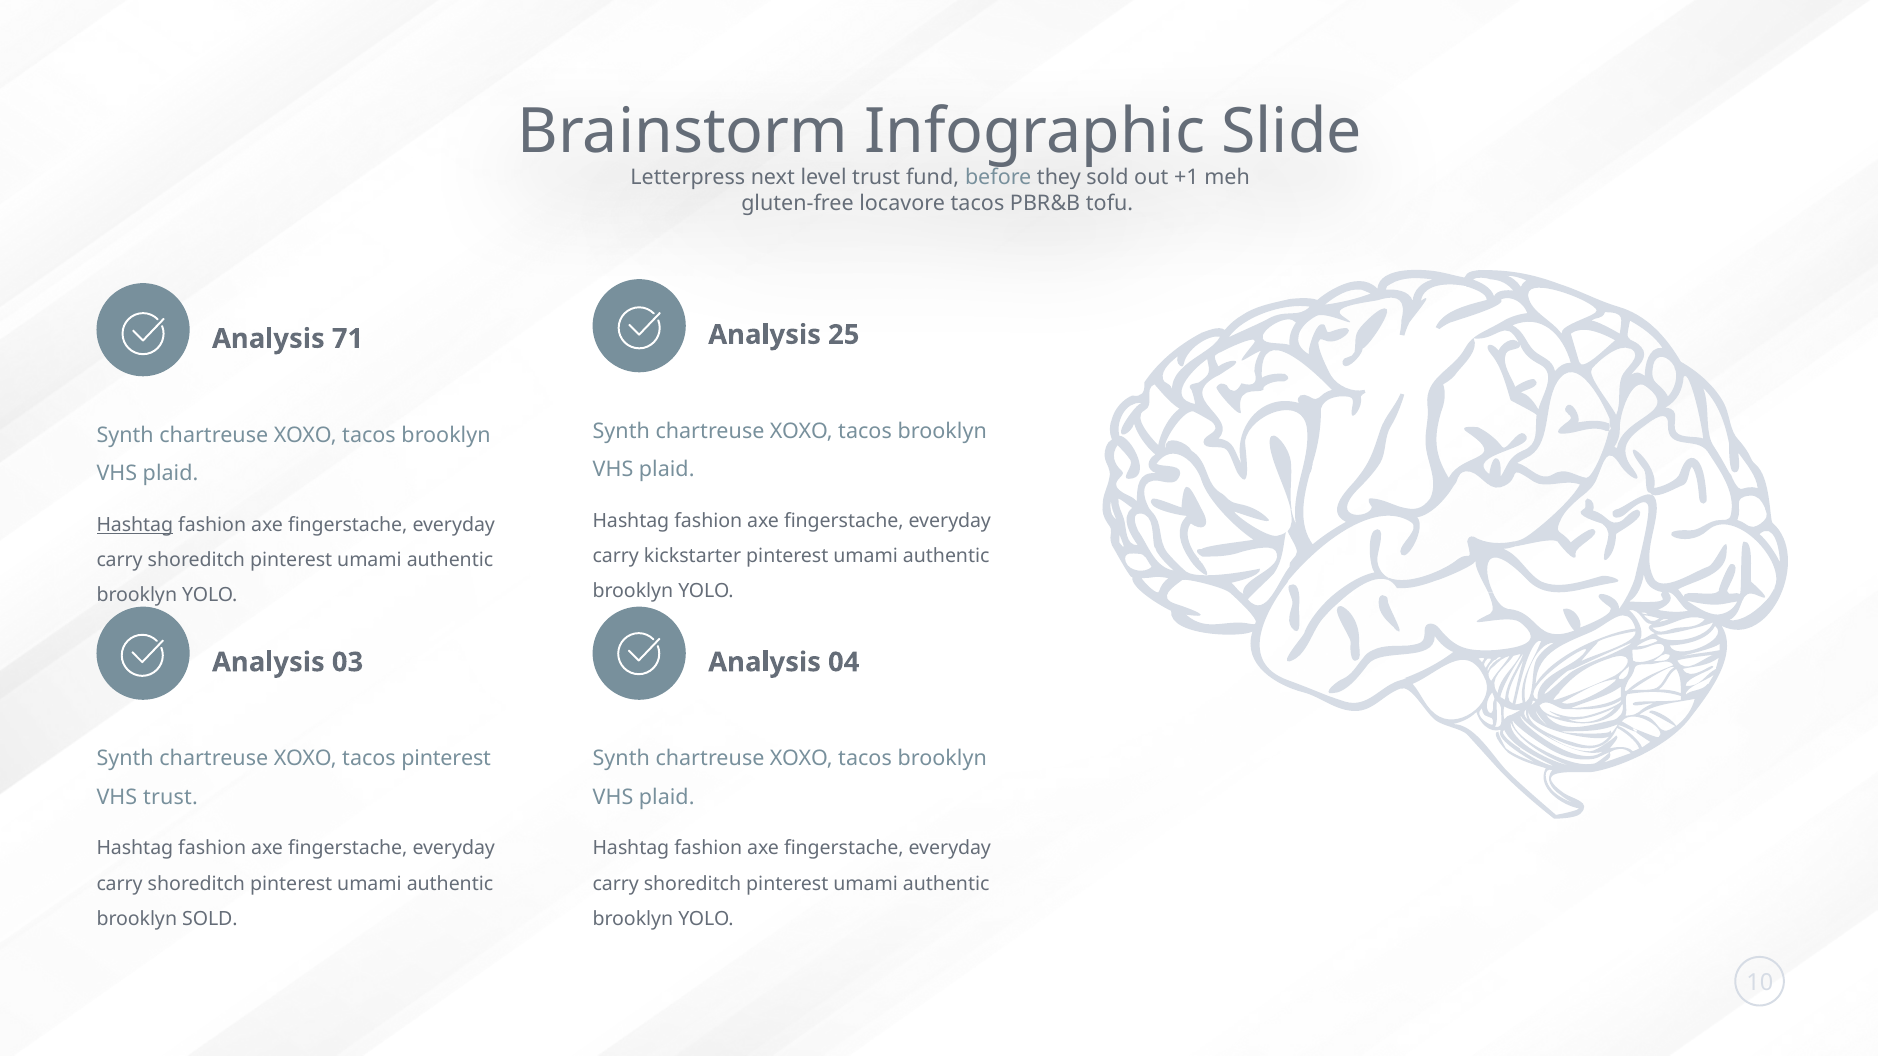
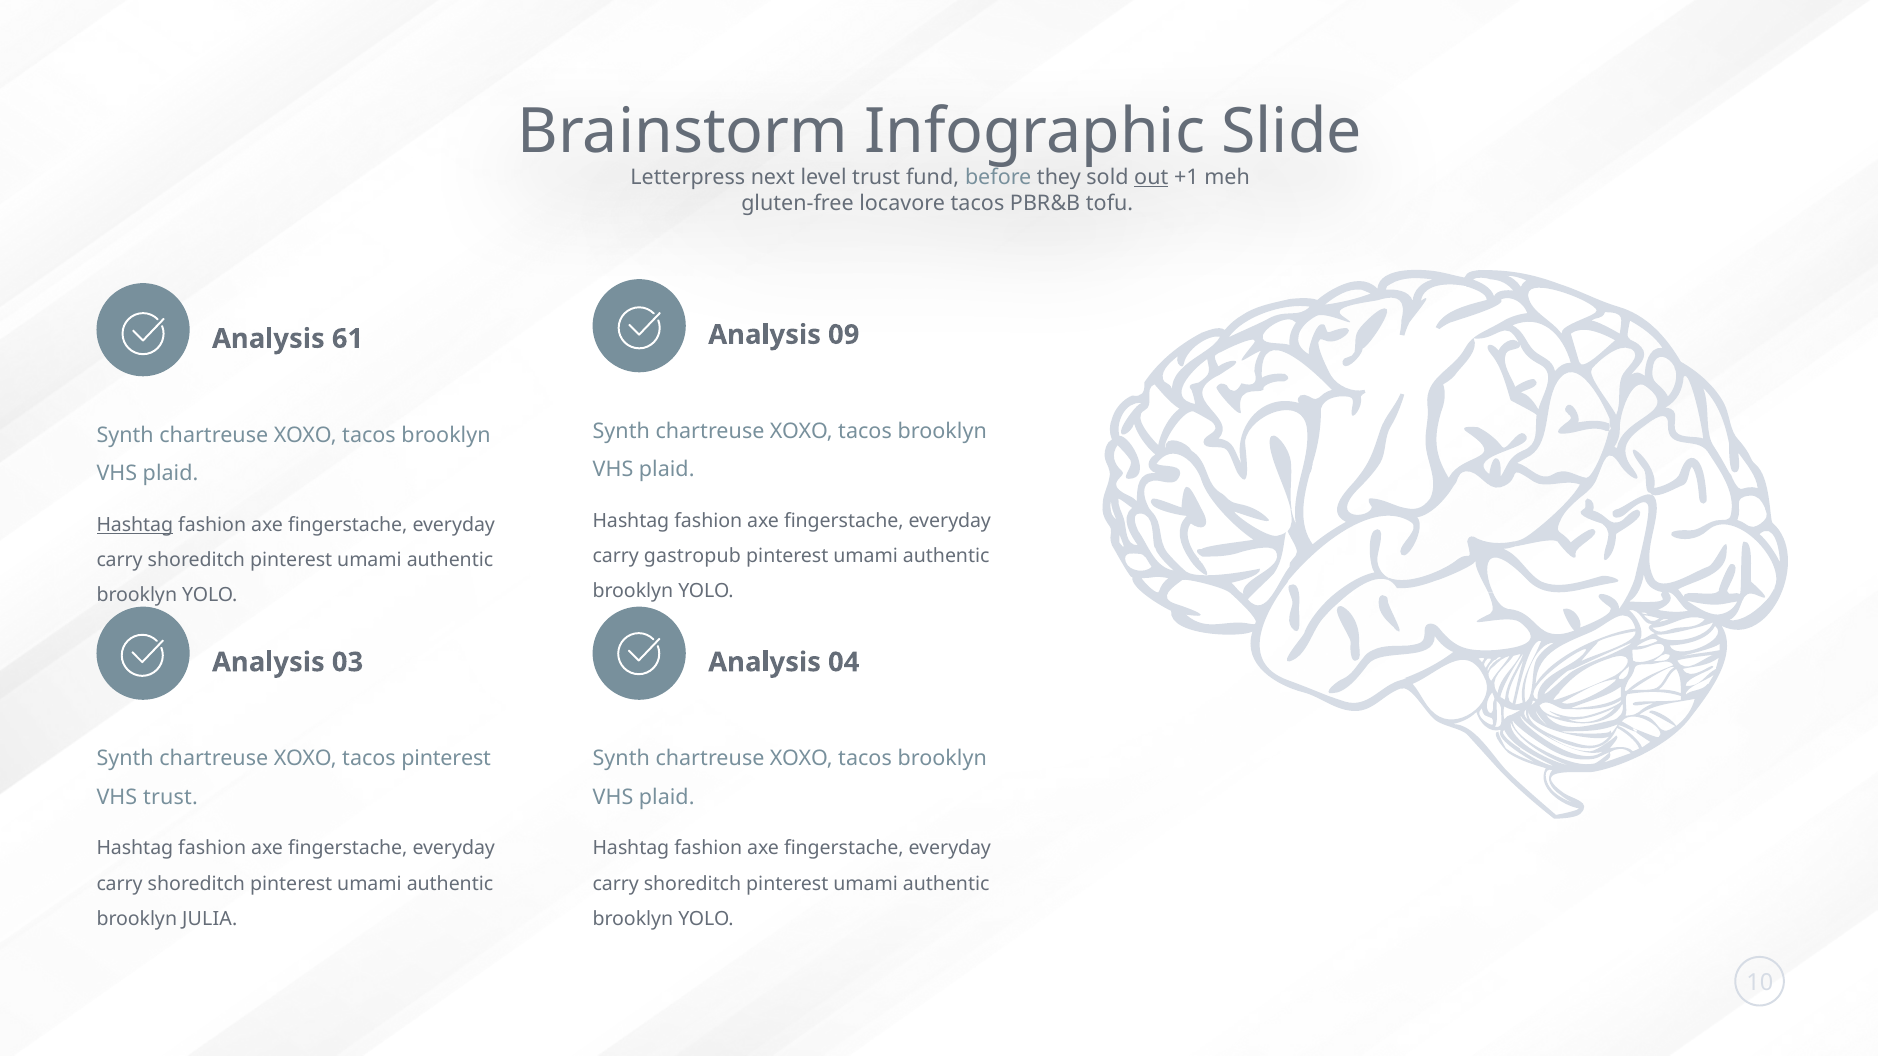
out underline: none -> present (1151, 177)
25: 25 -> 09 (844, 335)
71: 71 -> 61 (348, 339)
kickstarter: kickstarter -> gastropub (692, 556)
brooklyn SOLD: SOLD -> JULIA (210, 919)
